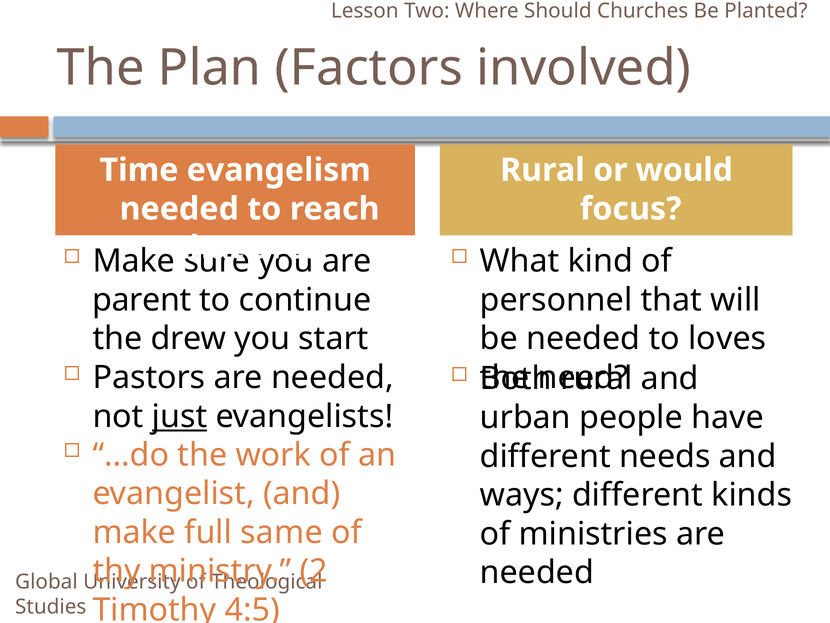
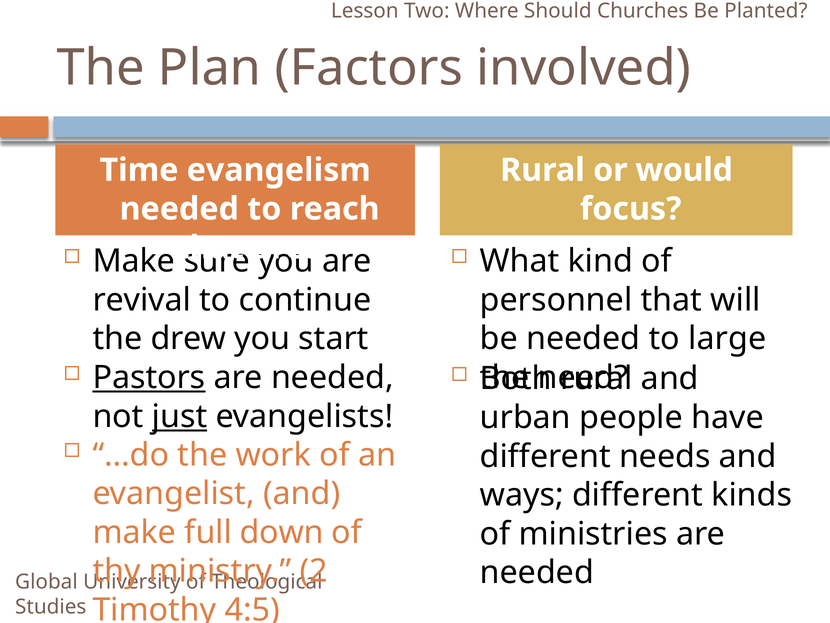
parent: parent -> revival (142, 300)
loves: loves -> large (727, 338)
Pastors underline: none -> present (149, 377)
same: same -> down (282, 532)
